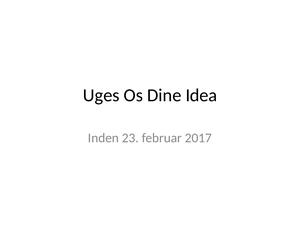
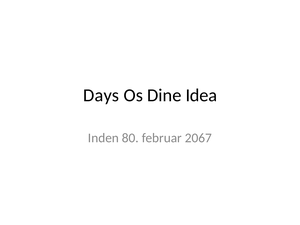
Uges: Uges -> Days (101, 95)
23: 23 -> 80 (130, 138)
2017: 2017 -> 2067 (198, 138)
